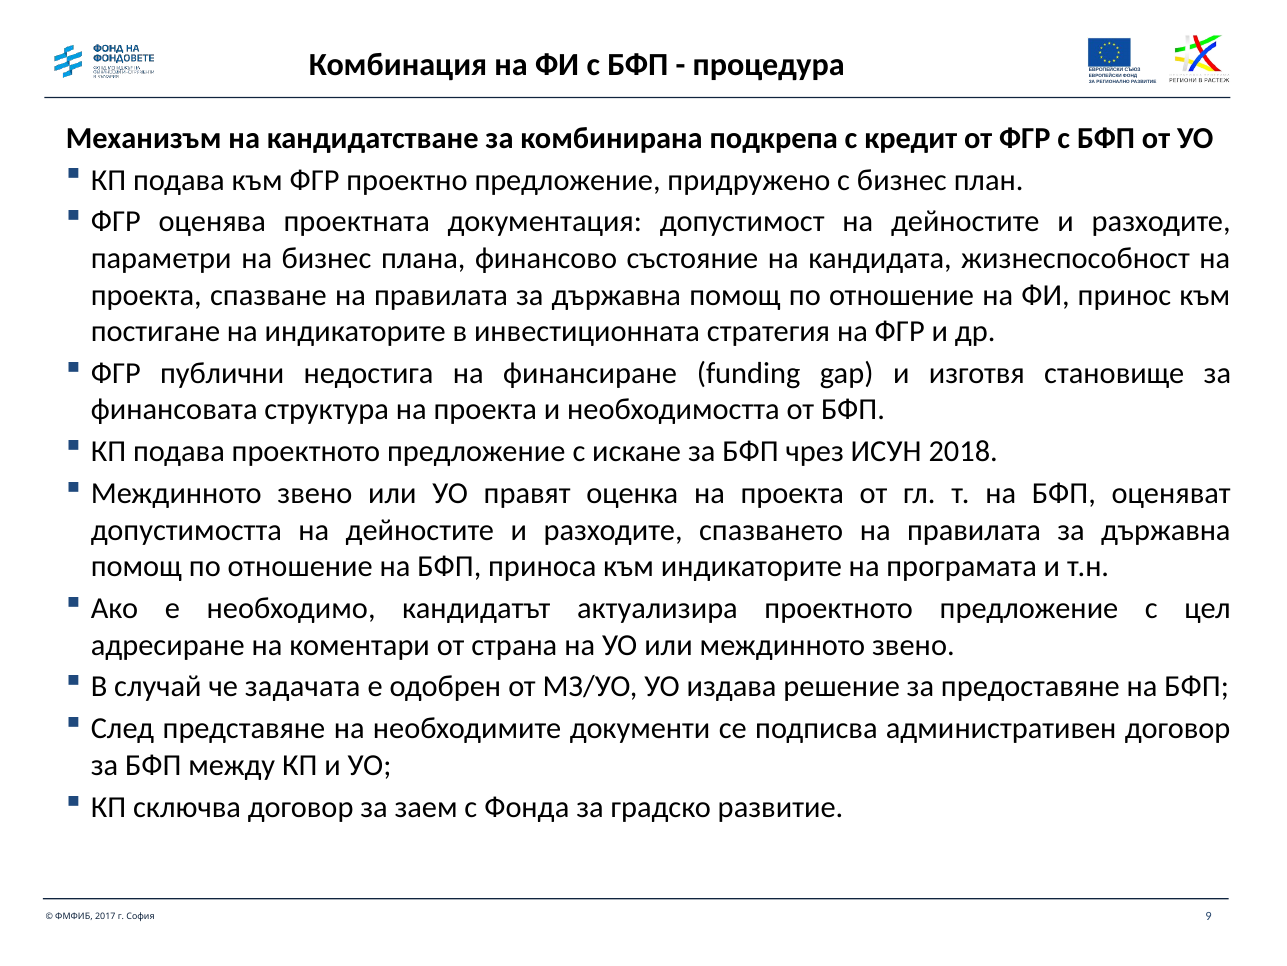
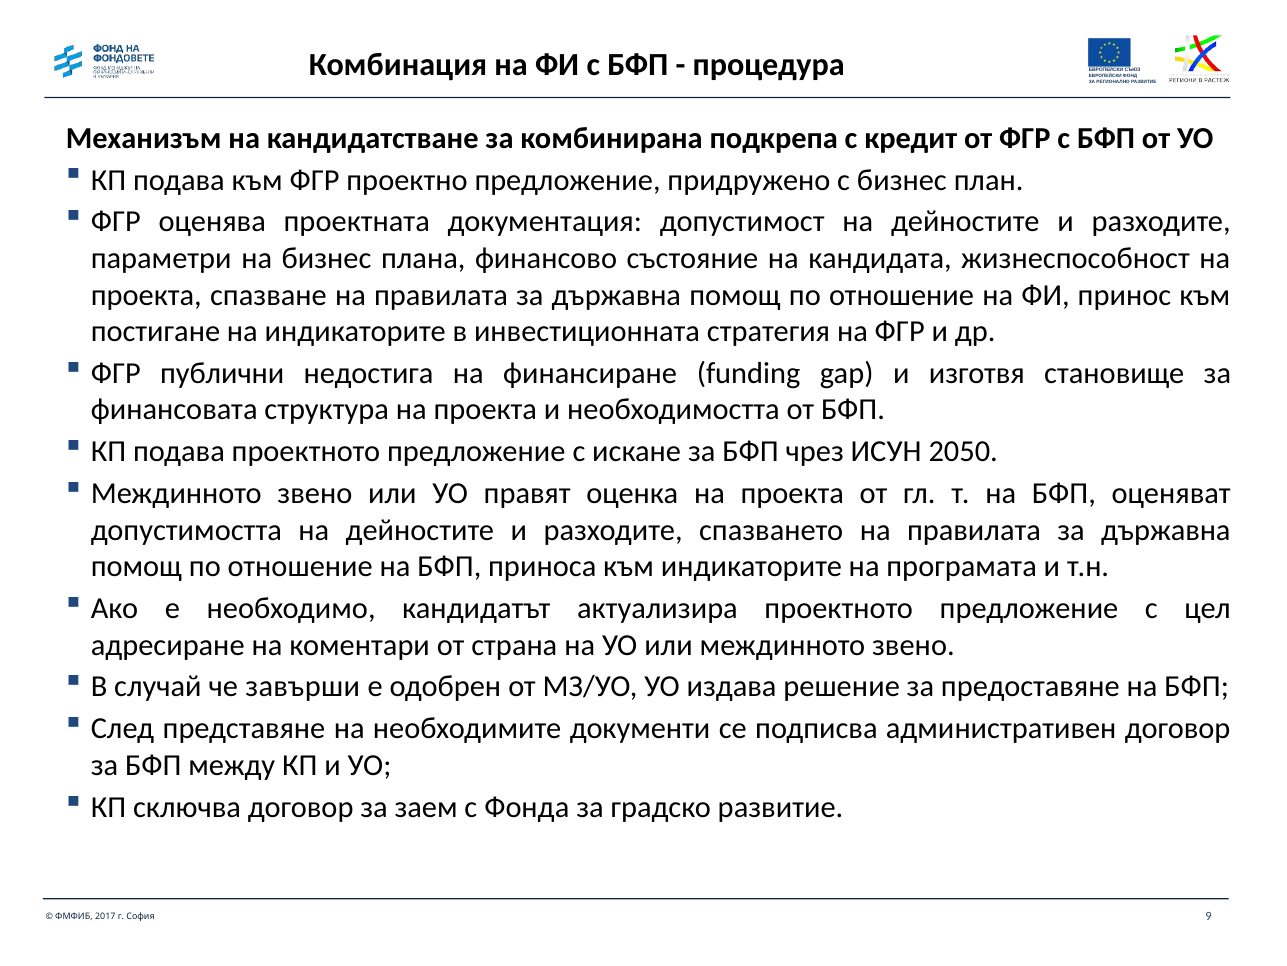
2018: 2018 -> 2050 (963, 451)
задачата: задачата -> завърши (303, 686)
